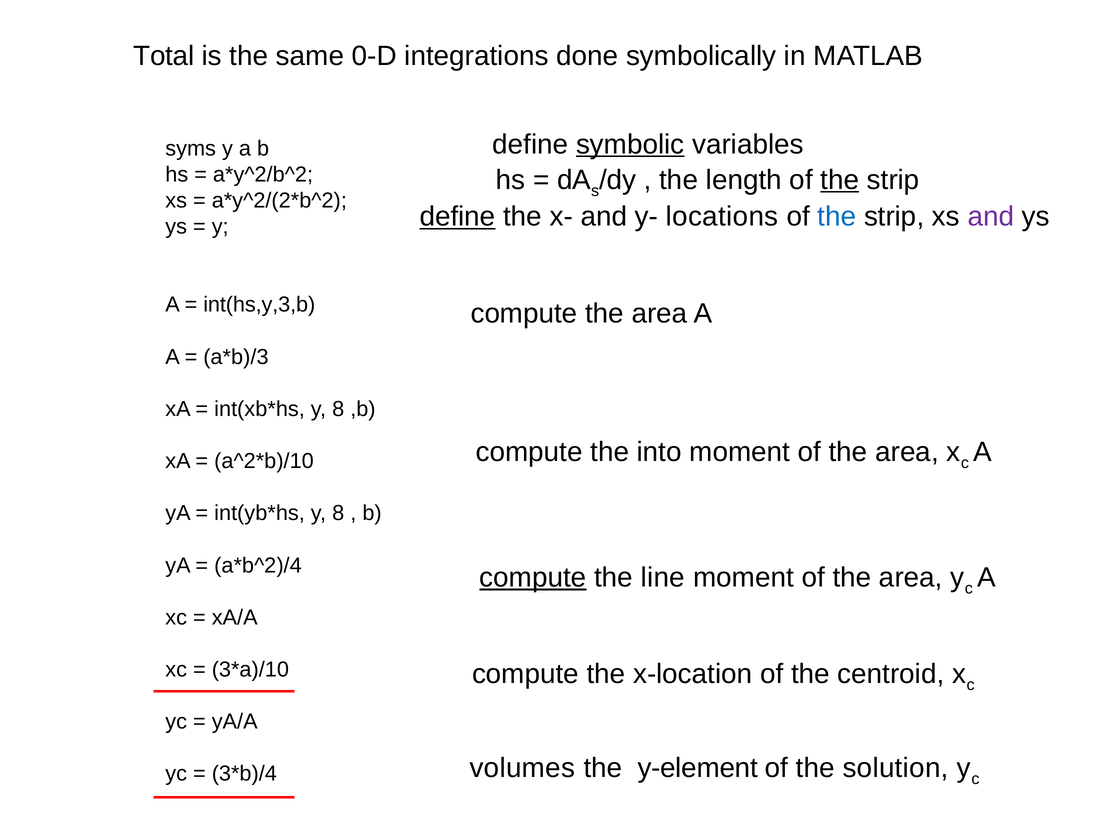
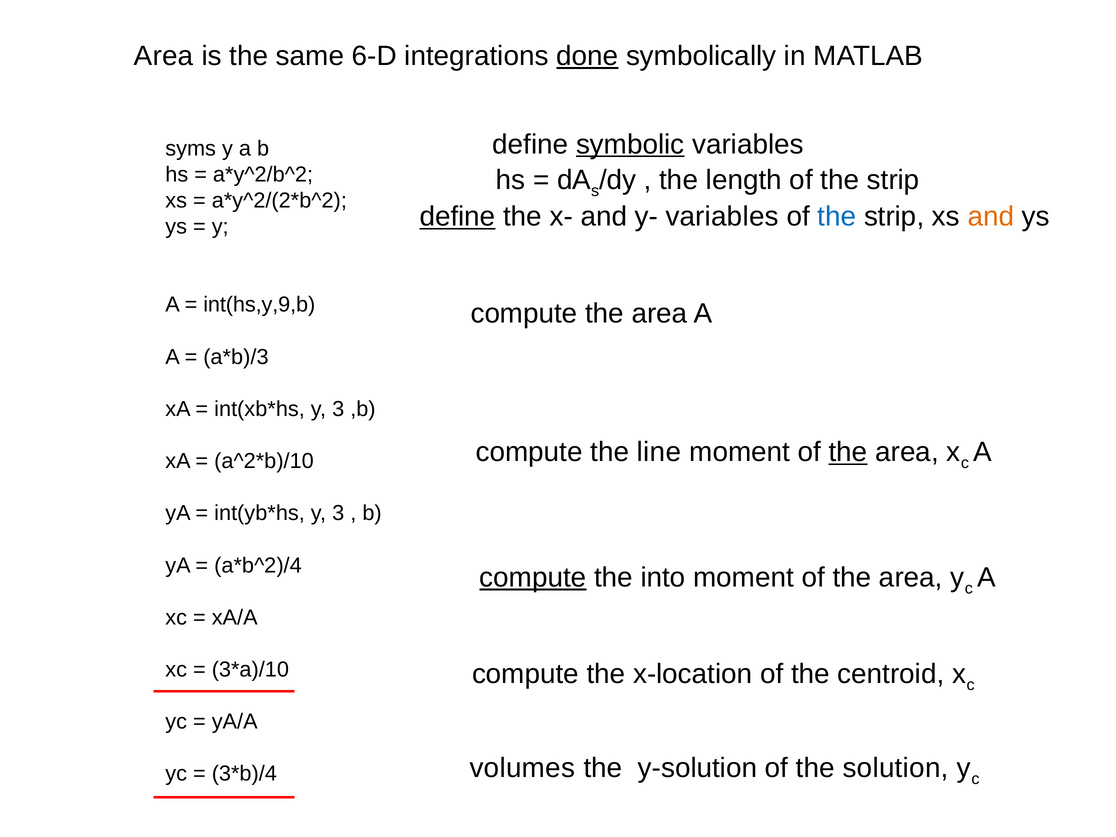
Total: Total -> Area (164, 56)
0-D: 0-D -> 6-D (374, 56)
done underline: none -> present (587, 56)
the underline: present -> none (840, 180)
y- locations: locations -> variables (722, 217)
and colour: purple -> orange (991, 217)
int(hs,y,3,b: int(hs,y,3,b -> int(hs,y,9,b (259, 305)
8: 8 -> 3 (338, 409)
into: into -> line (659, 452)
the underline: none -> present (848, 452)
8: 8 -> 3 (338, 513)
line: line -> into (663, 578)
y-element: y-element -> y-solution (698, 768)
